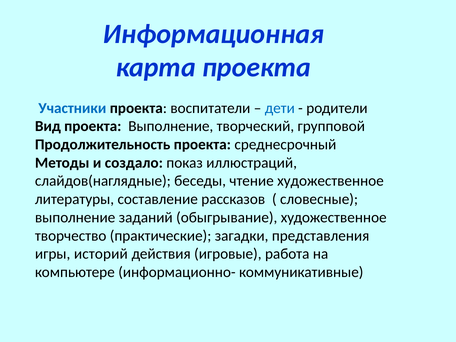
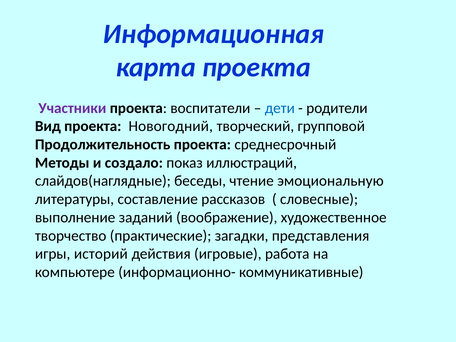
Участники colour: blue -> purple (72, 108)
проекта Выполнение: Выполнение -> Новогодний (171, 126)
чтение художественное: художественное -> эмоциональную (330, 181)
обыгрывание: обыгрывание -> воображение (227, 217)
